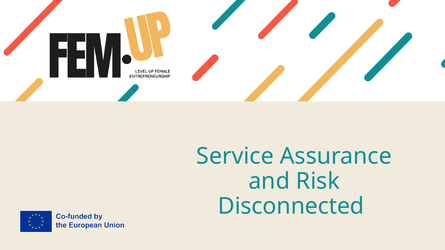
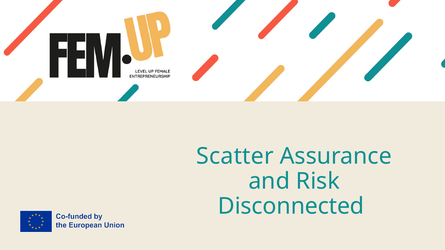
Service: Service -> Scatter (235, 156)
